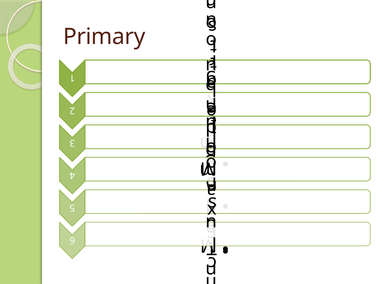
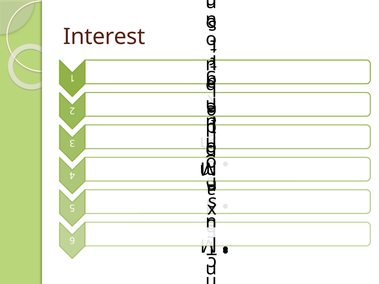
Primary: Primary -> Interest (104, 37)
